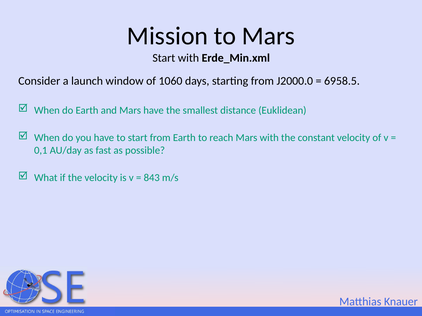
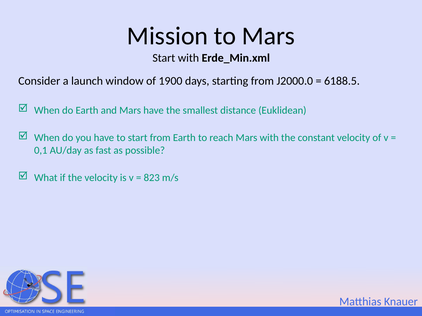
1060: 1060 -> 1900 (171, 81)
6958.5: 6958.5 -> 6188.5 (342, 81)
843: 843 -> 823 (152, 178)
